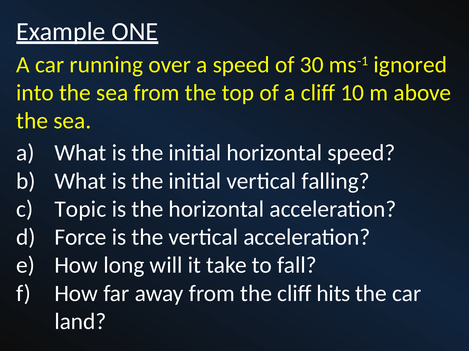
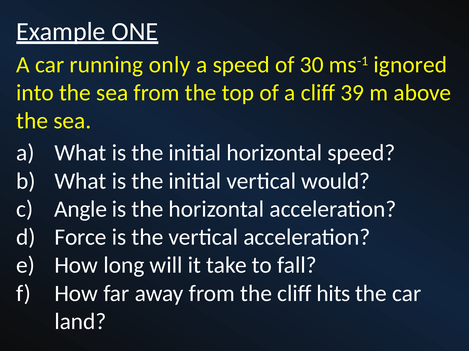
over: over -> only (170, 65)
10: 10 -> 39 (352, 93)
falling: falling -> would (336, 181)
Topic: Topic -> Angle (81, 210)
